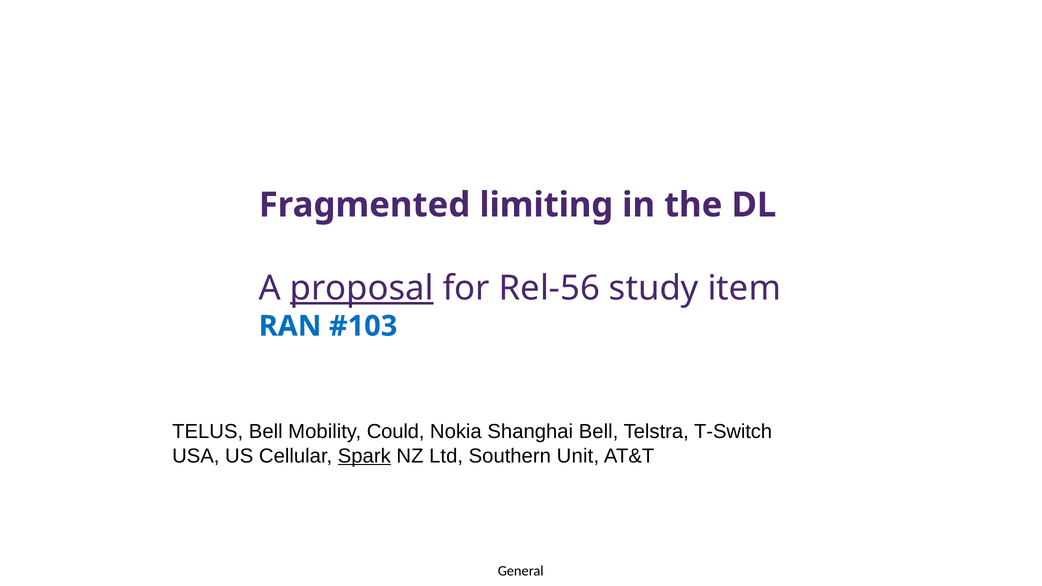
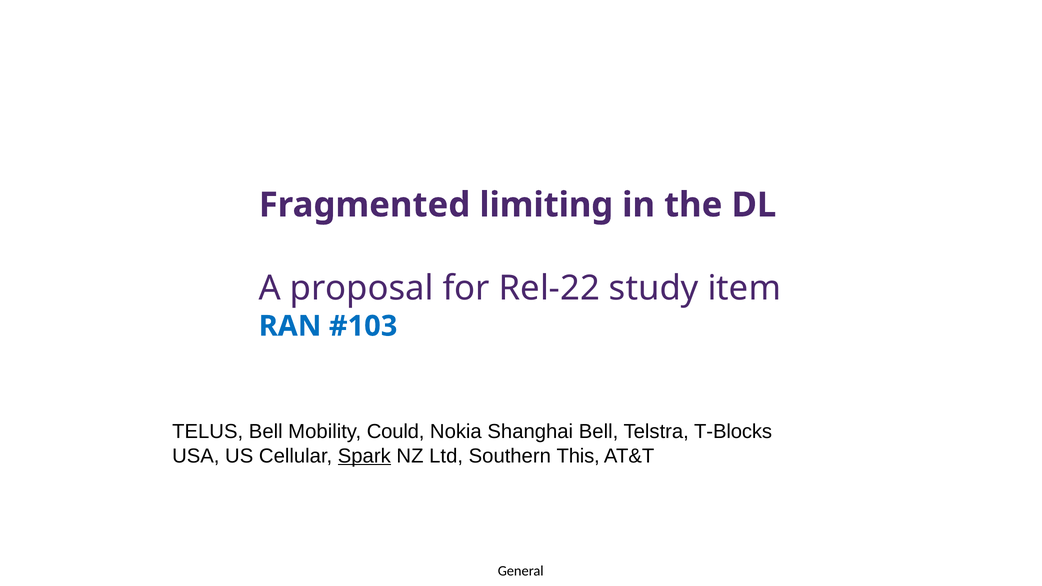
proposal underline: present -> none (362, 288)
Rel-56: Rel-56 -> Rel-22 (549, 288)
T-Switch: T-Switch -> T-Blocks (733, 432)
Unit: Unit -> This (578, 456)
